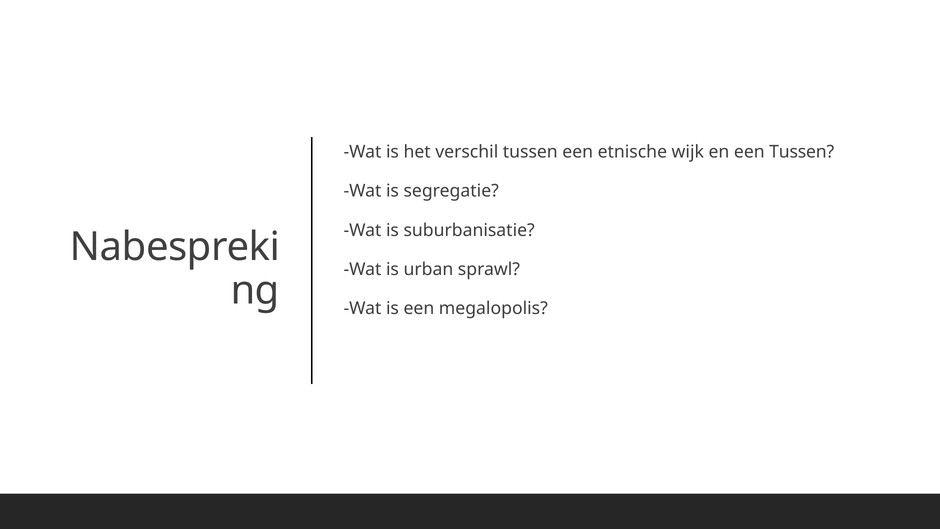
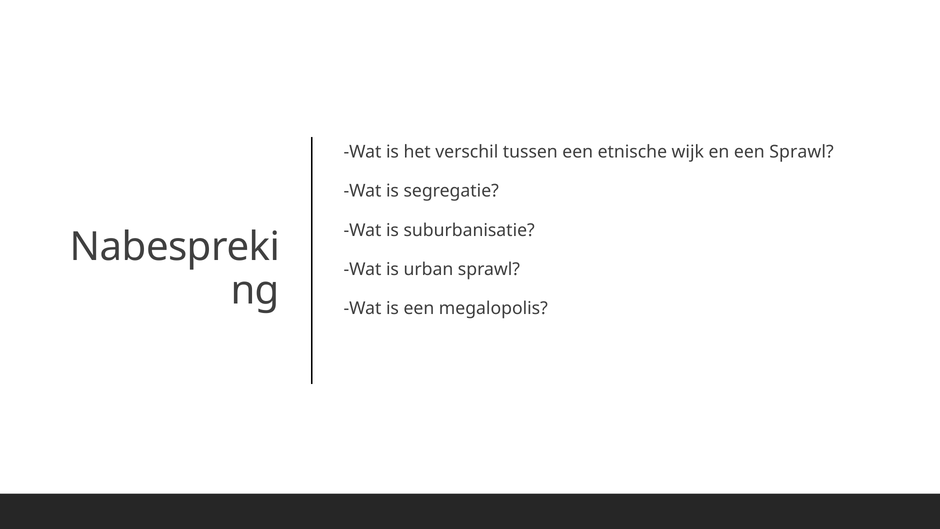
een Tussen: Tussen -> Sprawl (802, 152)
